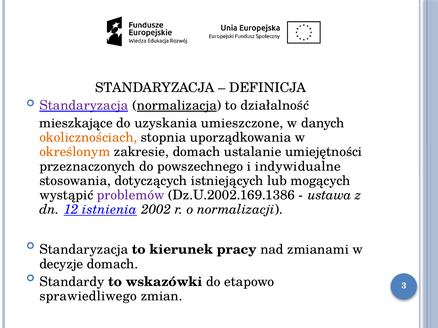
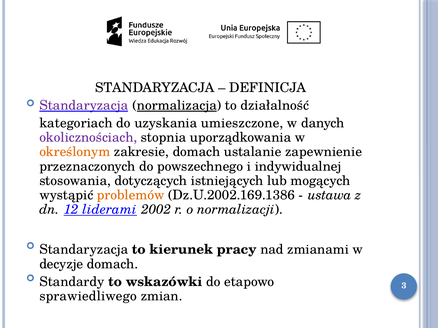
mieszkające: mieszkające -> kategoriach (76, 123)
okolicznościach colour: orange -> purple (88, 138)
umiejętności: umiejętności -> zapewnienie (324, 152)
indywidualne: indywidualne -> indywidualnej (298, 167)
problemów colour: purple -> orange (131, 195)
istnienia: istnienia -> liderami (110, 210)
